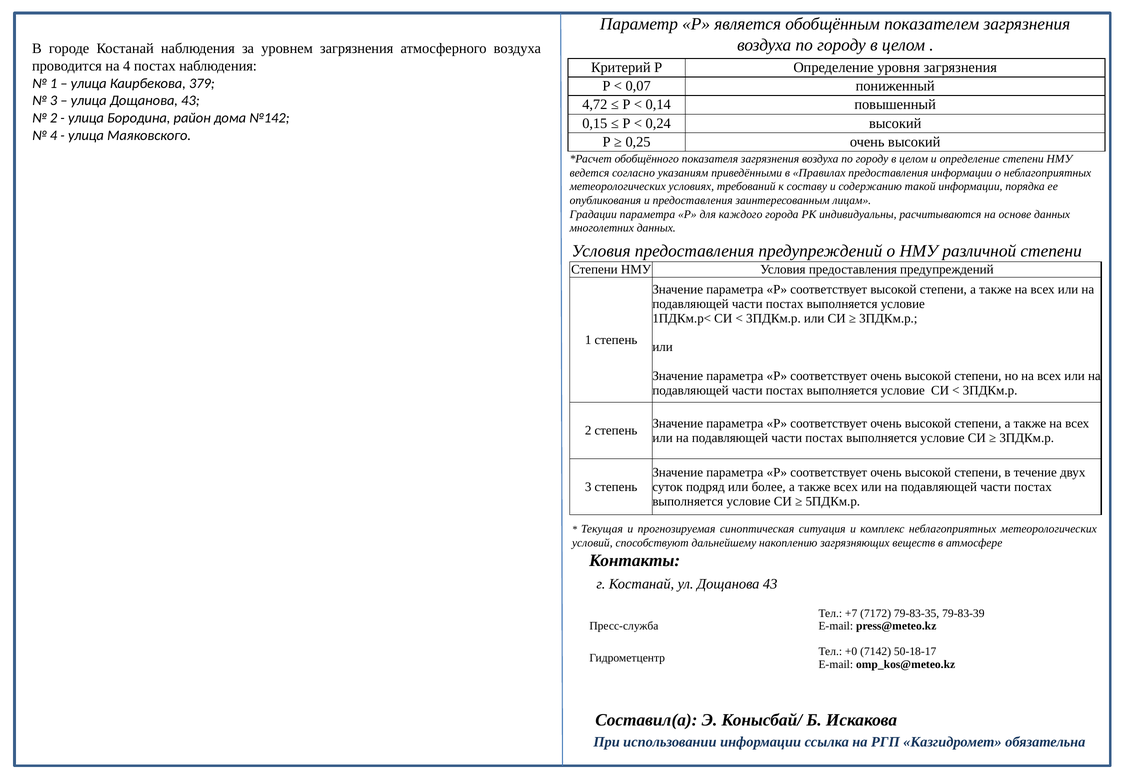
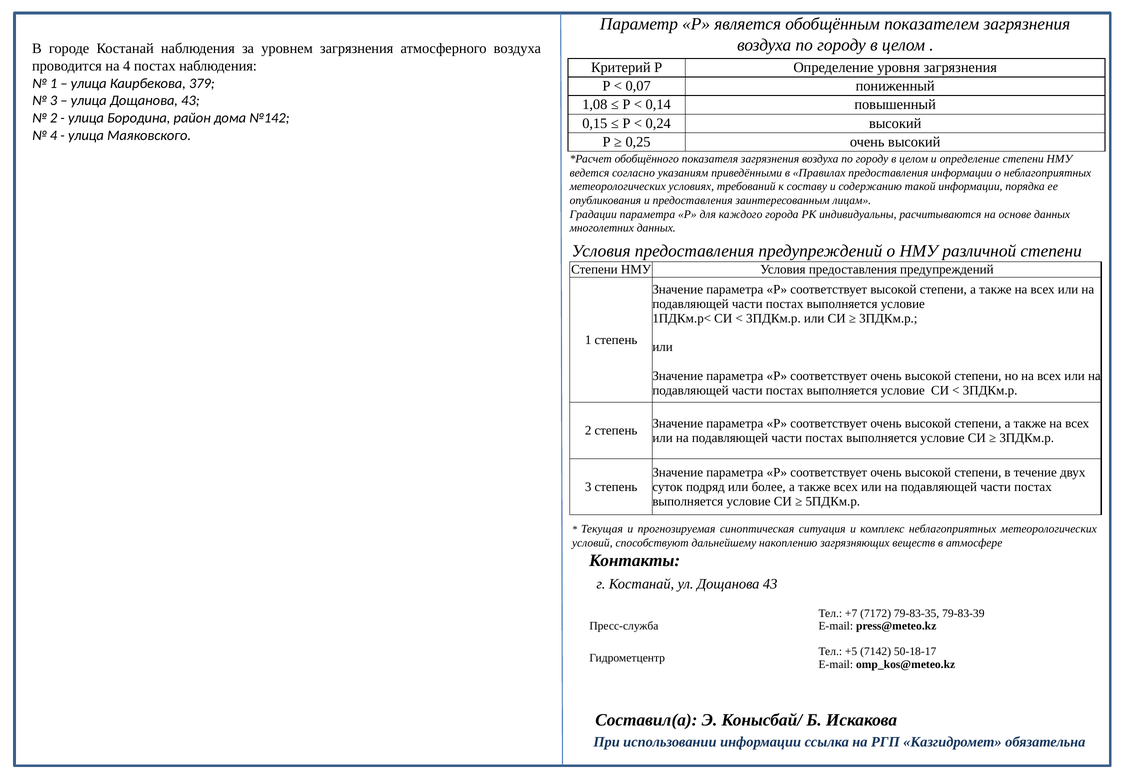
4,72: 4,72 -> 1,08 (595, 105)
+0: +0 -> +5 (851, 651)
